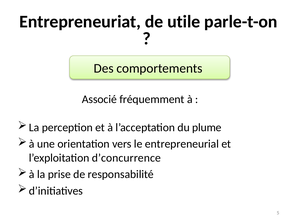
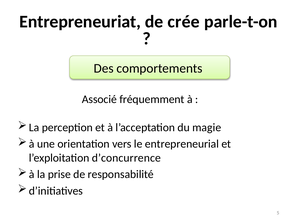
utile: utile -> crée (184, 22)
plume: plume -> magie (207, 127)
